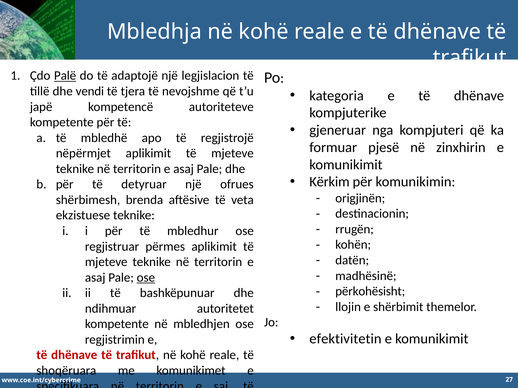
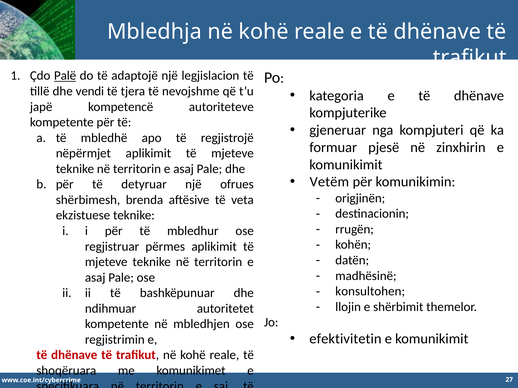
Kërkim: Kërkim -> Vetëm (329, 182)
ose underline: present -> none (146, 278)
përkohësisht: përkohësisht -> konsultohen (370, 292)
